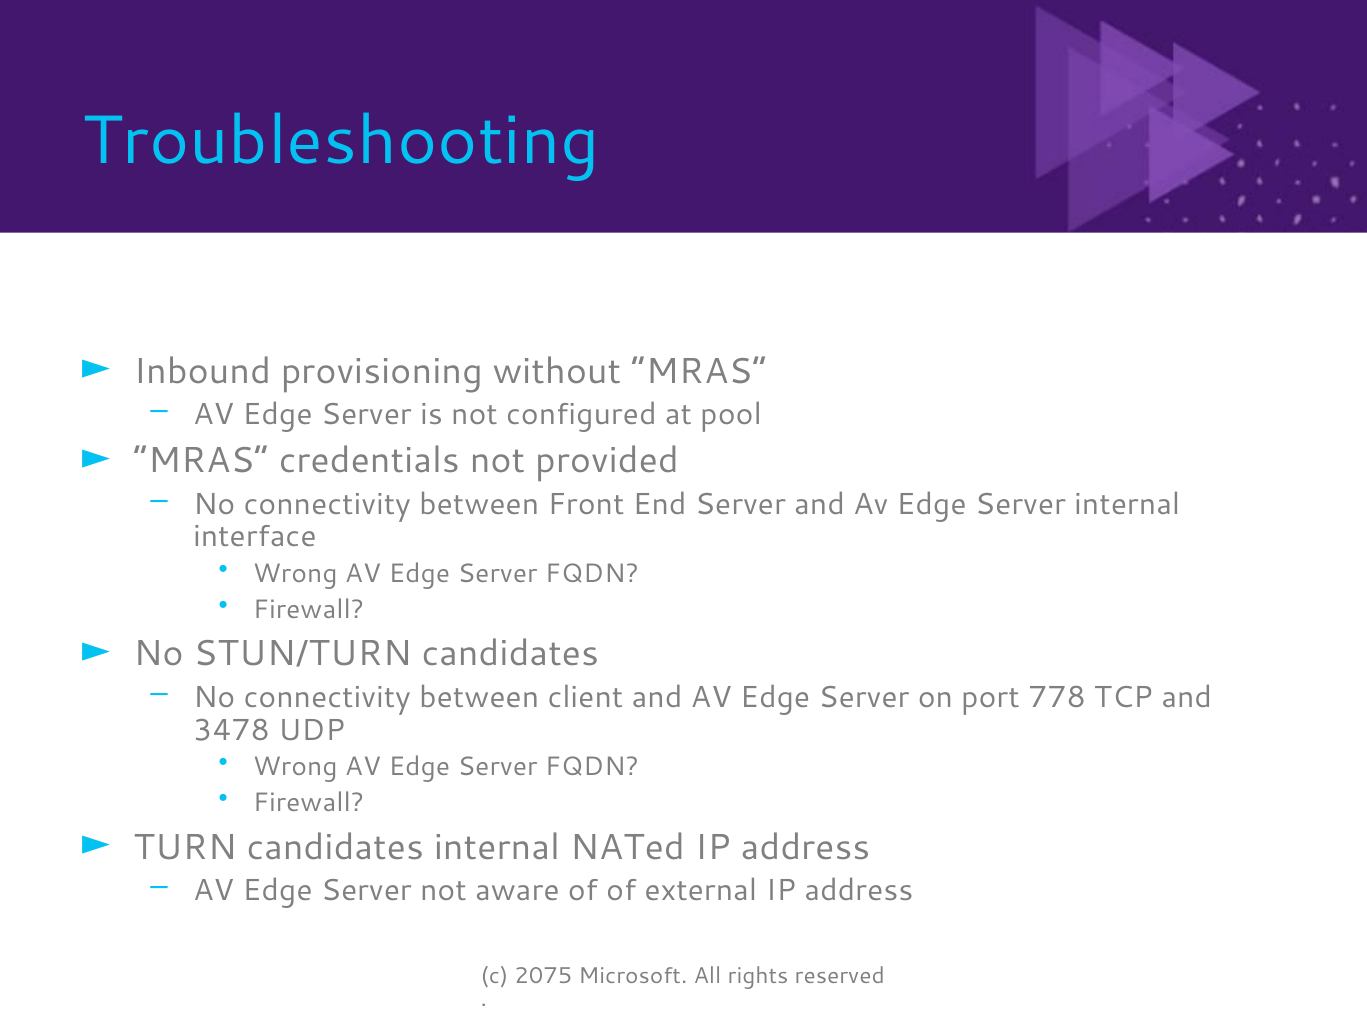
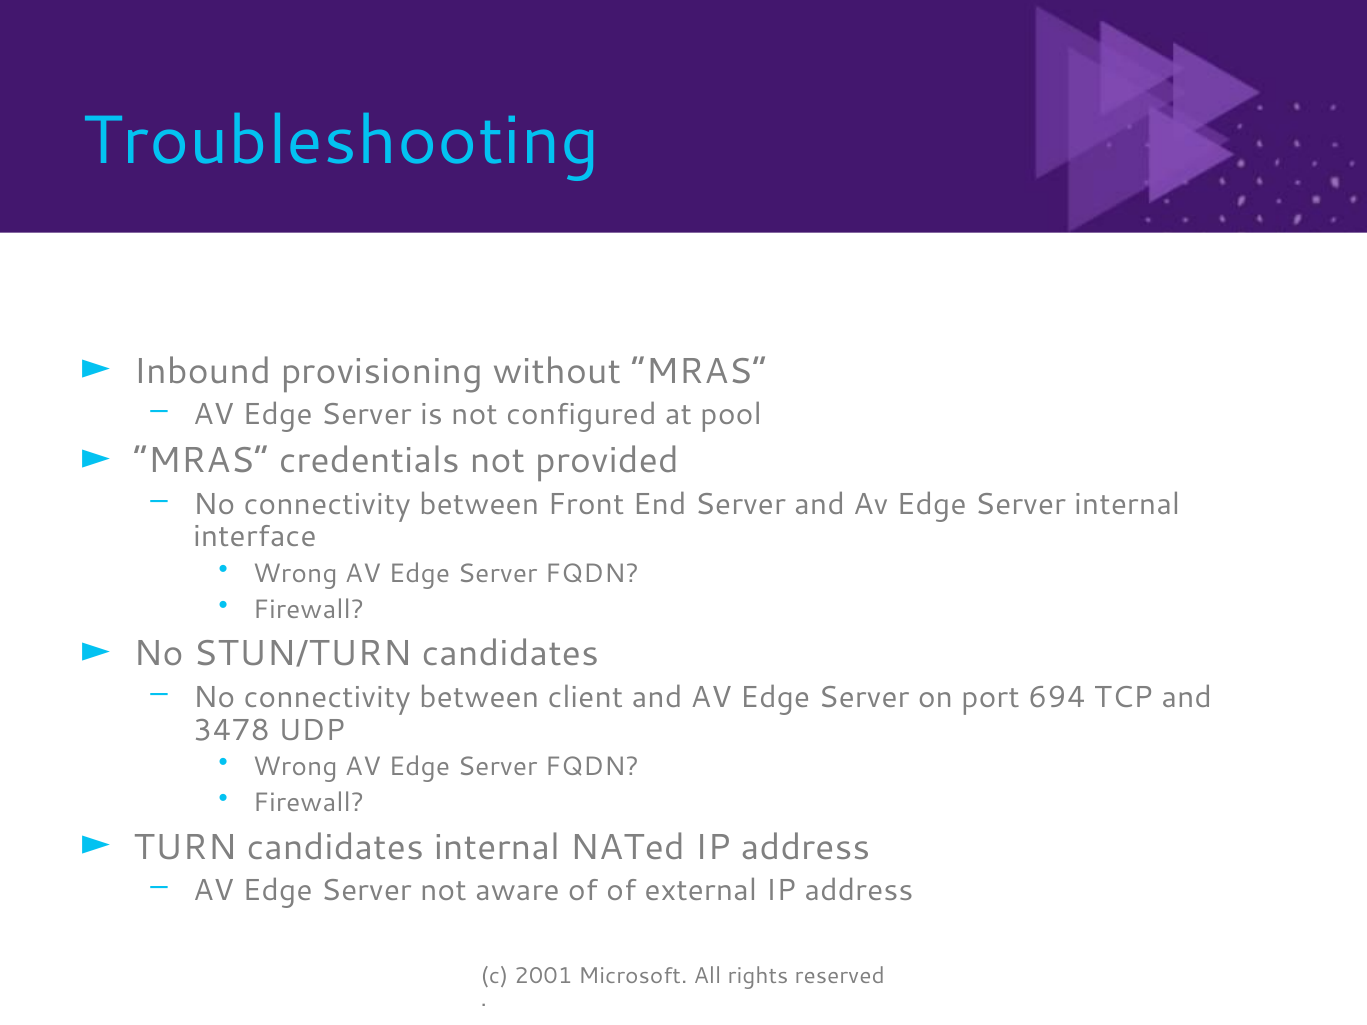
778: 778 -> 694 (1057, 698)
2075: 2075 -> 2001 (543, 977)
